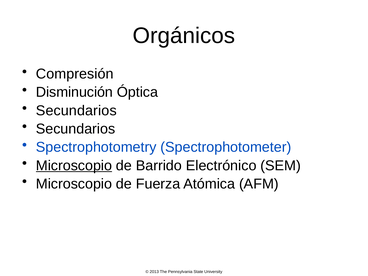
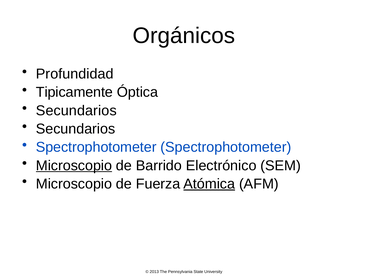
Compresión: Compresión -> Profundidad (75, 74)
Disminución: Disminución -> Tipicamente (74, 92)
Spectrophotometry: Spectrophotometry -> Spectrophotometer (96, 147)
Atómica underline: none -> present (209, 184)
